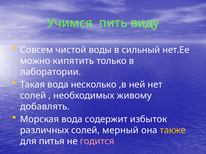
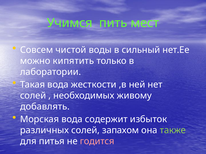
виду: виду -> мест (145, 23)
несколько: несколько -> жесткости (94, 85)
мерный: мерный -> запахом (121, 131)
также colour: yellow -> light green (173, 131)
